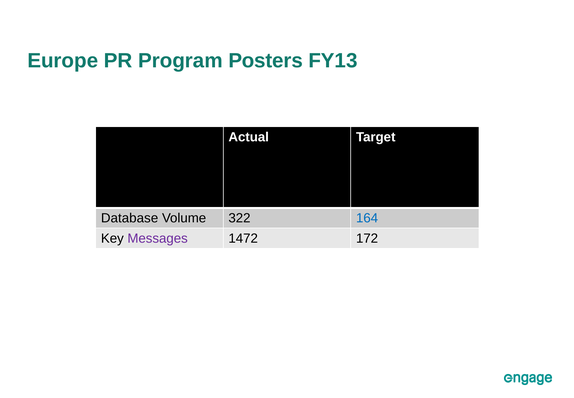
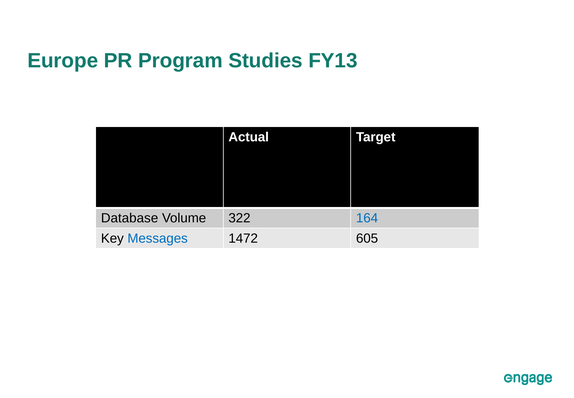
Posters: Posters -> Studies (266, 61)
Messages colour: purple -> blue (158, 238)
172: 172 -> 605 (367, 238)
